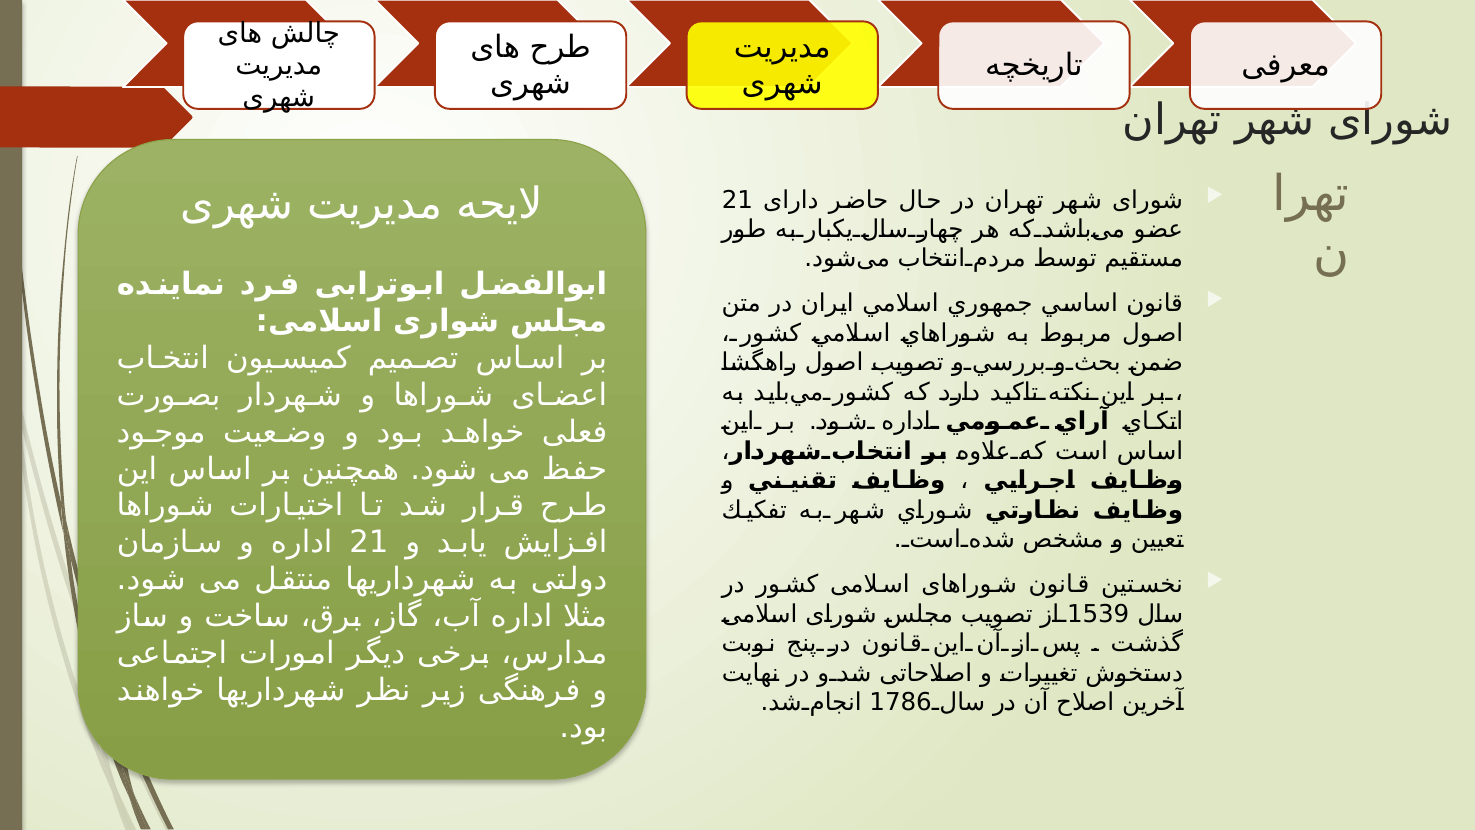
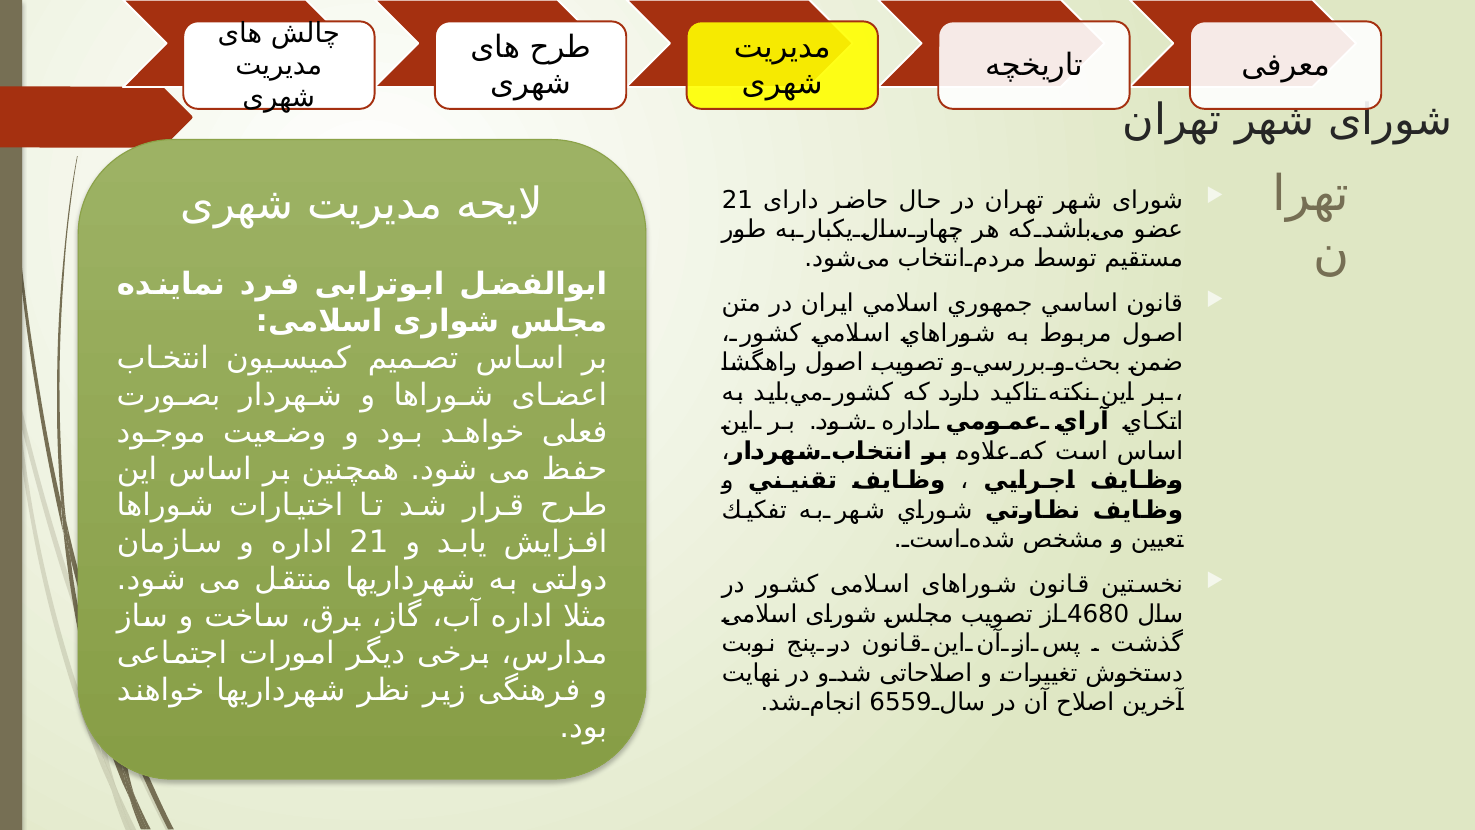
1539: 1539 -> 4680 (1098, 614)
1786: 1786 -> 6559 (901, 702)
